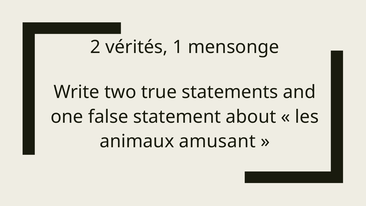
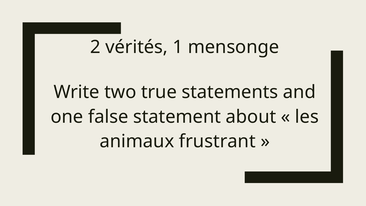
amusant: amusant -> frustrant (217, 141)
